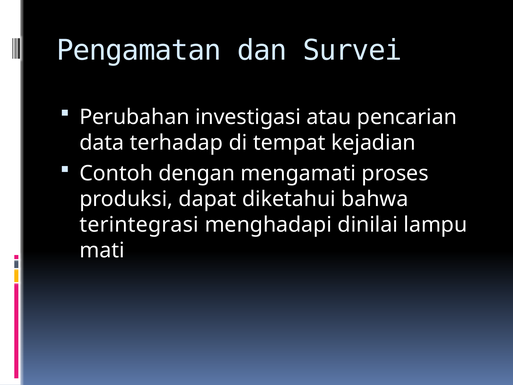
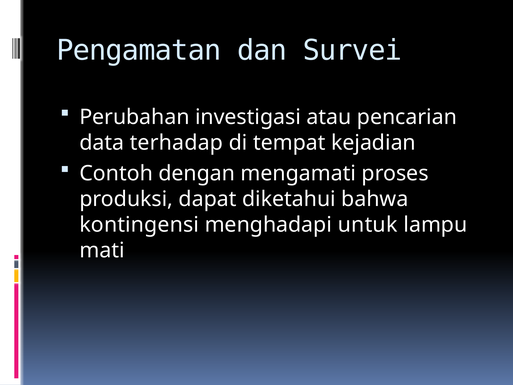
terintegrasi: terintegrasi -> kontingensi (139, 224)
dinilai: dinilai -> untuk (368, 224)
